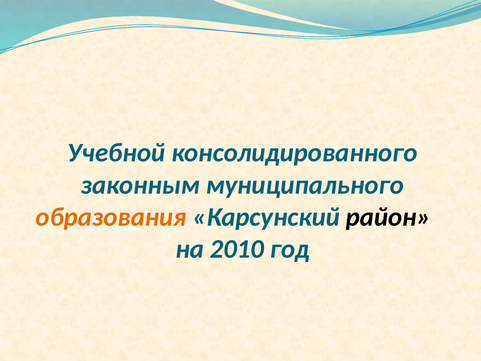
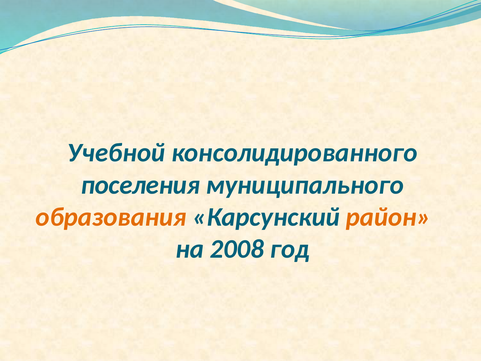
законным: законным -> поселения (140, 185)
район colour: black -> orange (388, 217)
2010: 2010 -> 2008 (237, 249)
